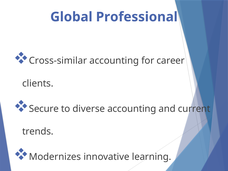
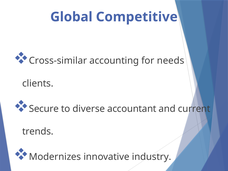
Professional: Professional -> Competitive (137, 17)
career: career -> needs (171, 61)
diverse accounting: accounting -> accountant (132, 109)
learning: learning -> industry (152, 157)
